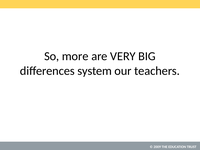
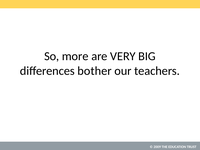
system: system -> bother (95, 71)
